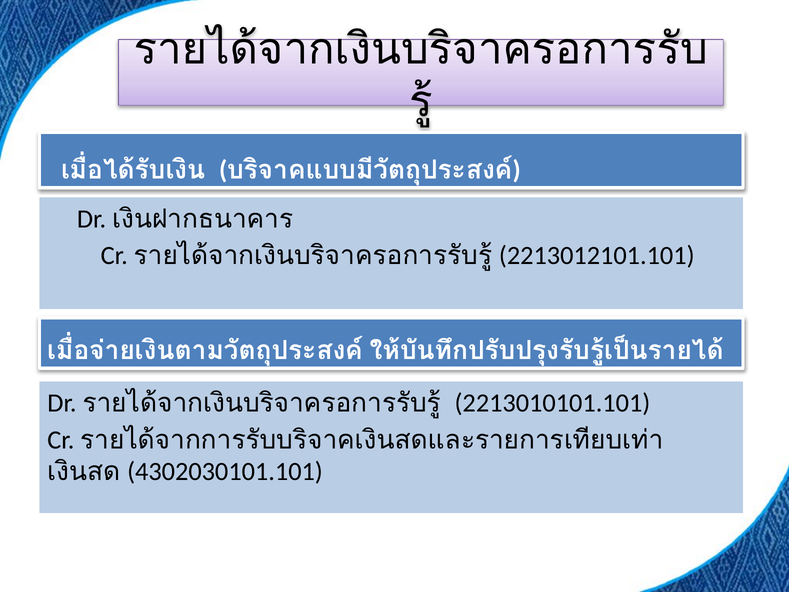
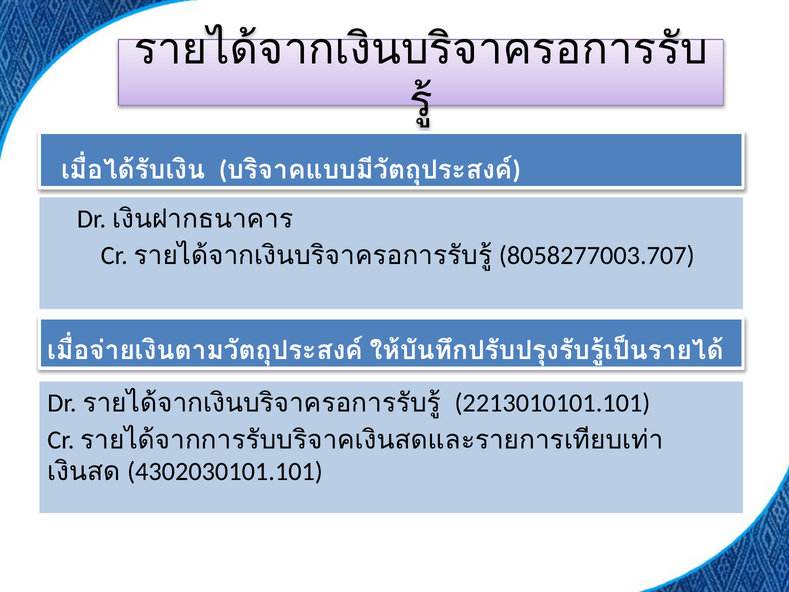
2213012101.101: 2213012101.101 -> 8058277003.707 (597, 256)
